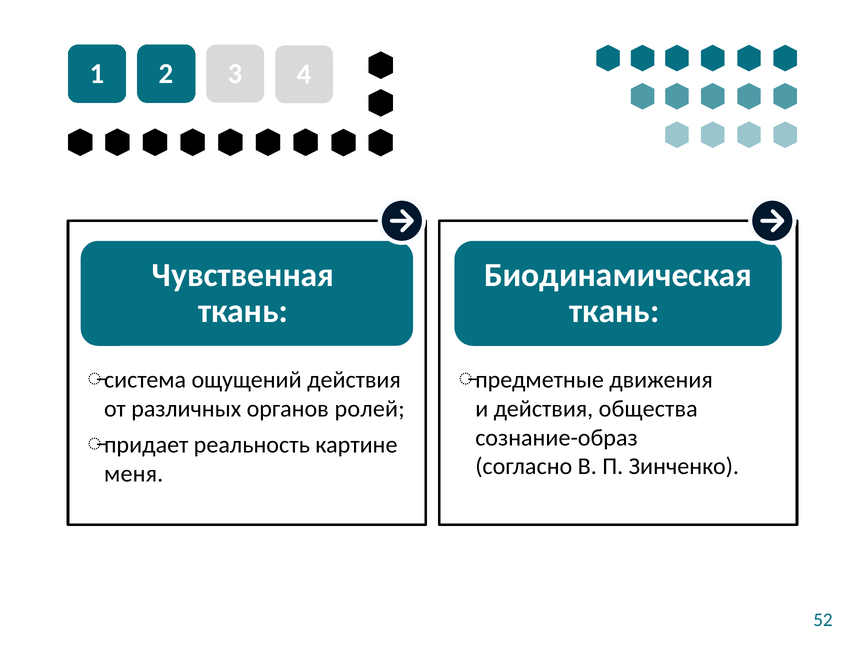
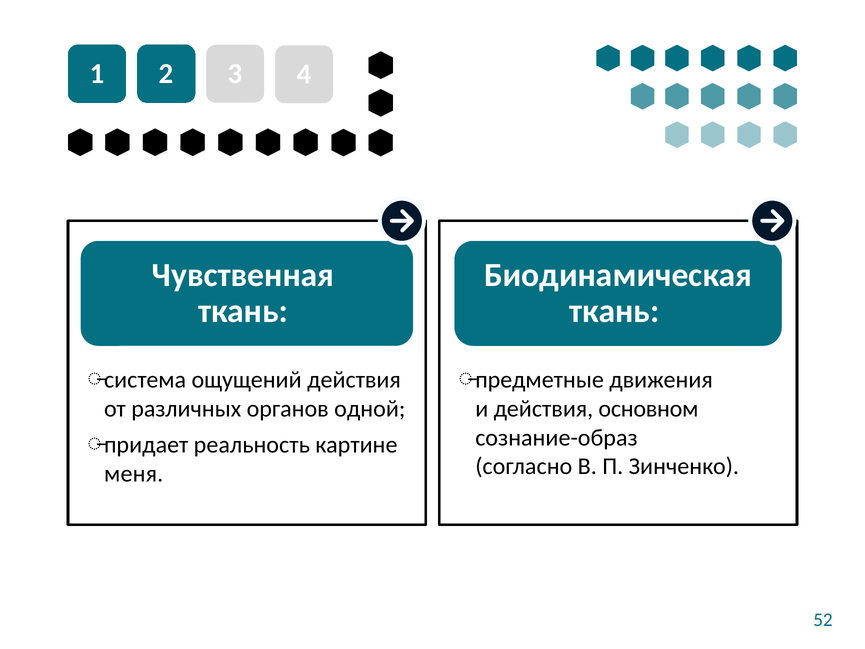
ролей: ролей -> одной (370, 409)
общества: общества -> основном (648, 409)
